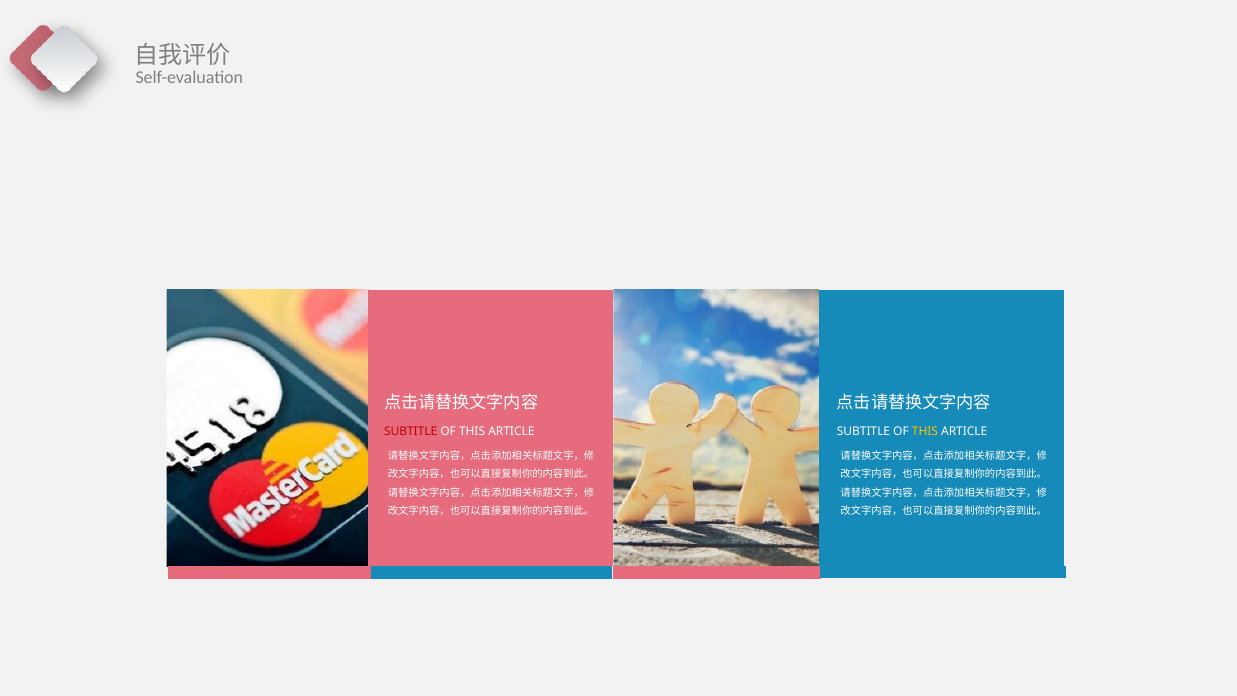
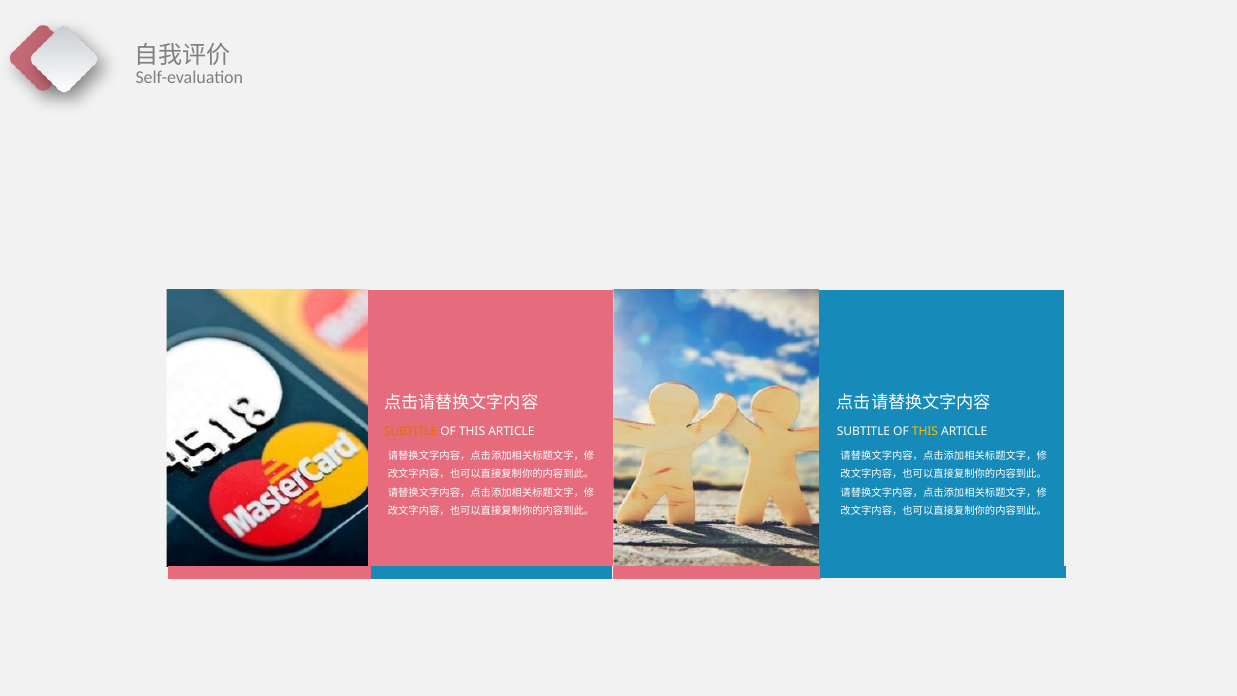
SUBTITLE colour: red -> orange (411, 431)
